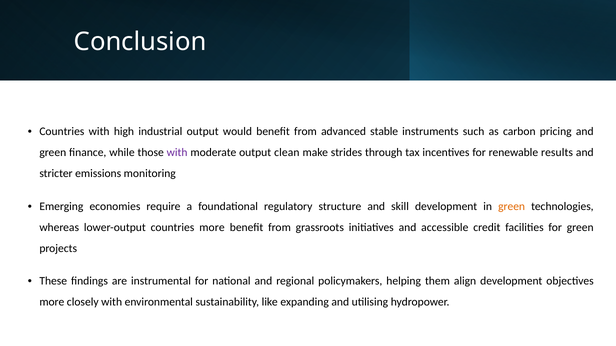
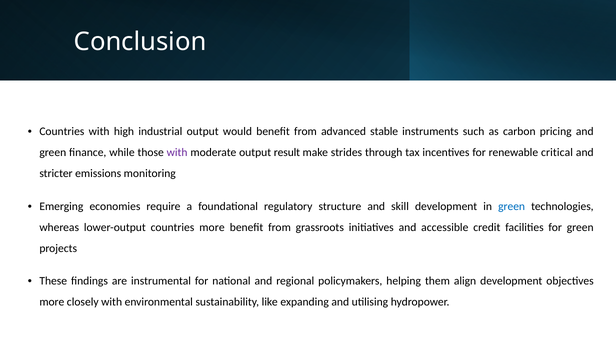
clean: clean -> result (287, 153)
results: results -> critical (557, 153)
green colour: orange -> blue (512, 207)
